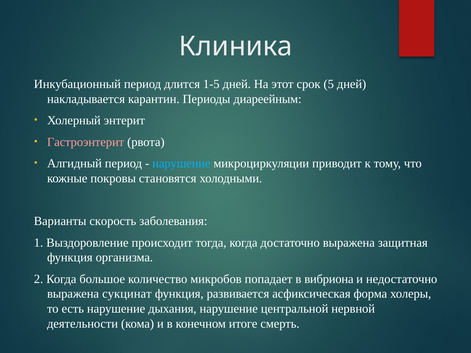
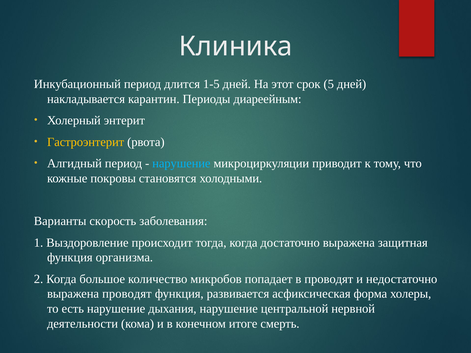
Гастроэнтерит colour: pink -> yellow (86, 142)
в вибриона: вибриона -> проводят (329, 279)
выражена сукцинат: сукцинат -> проводят (127, 294)
